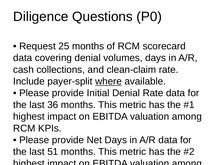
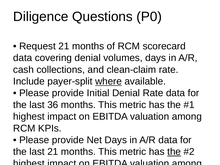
Request 25: 25 -> 21 (64, 46)
last 51: 51 -> 21 (53, 152)
the underline: none -> present (174, 152)
